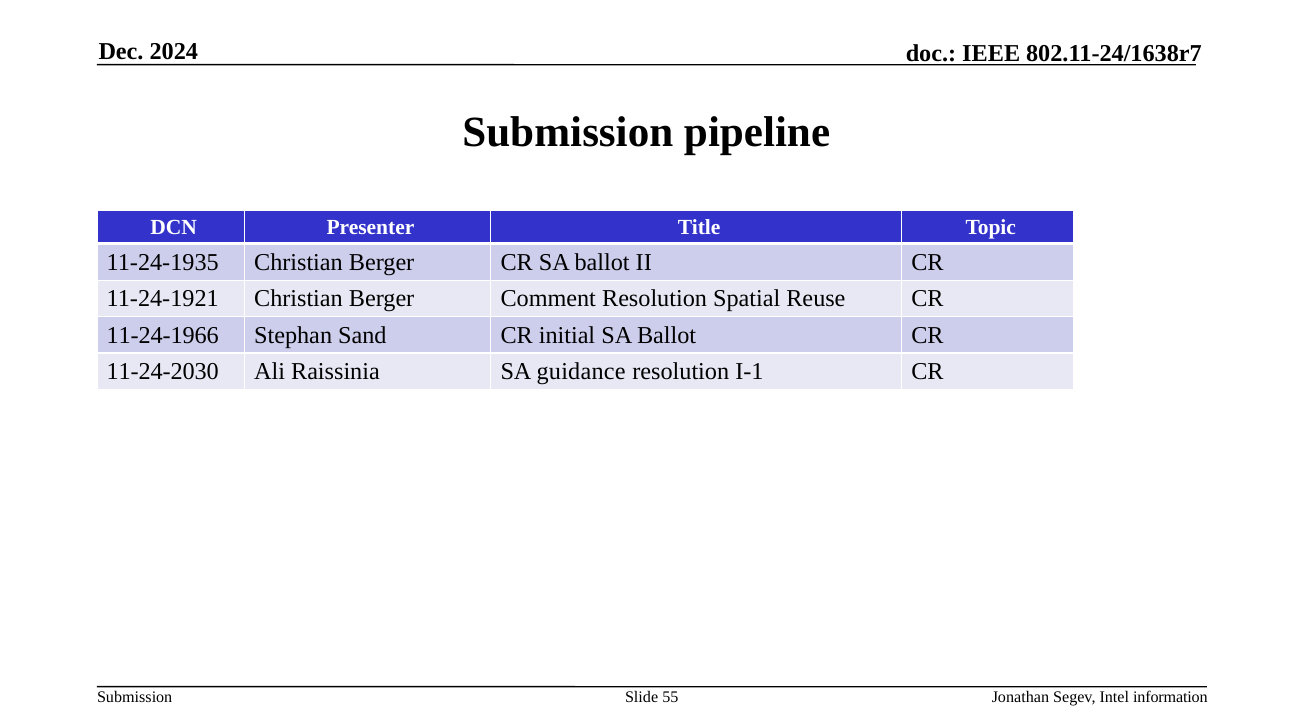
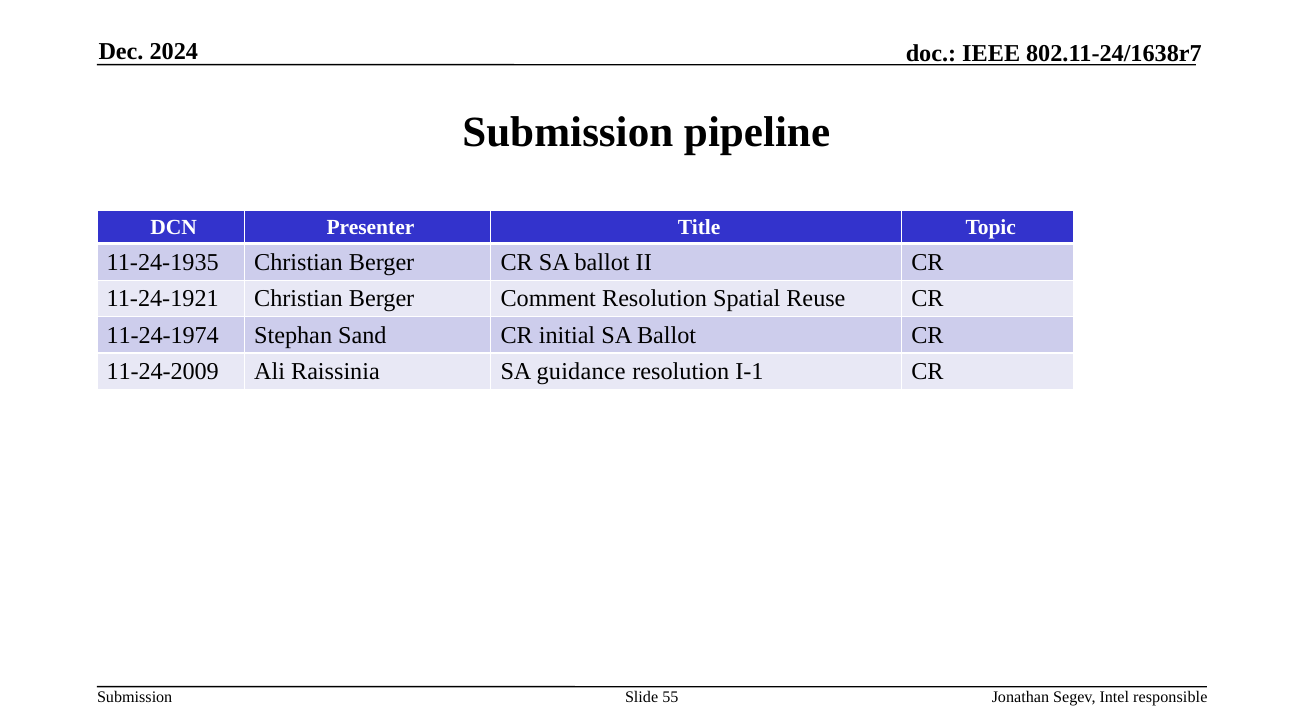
11-24-1966: 11-24-1966 -> 11-24-1974 (163, 335)
11-24-2030: 11-24-2030 -> 11-24-2009 (163, 372)
information: information -> responsible (1170, 698)
